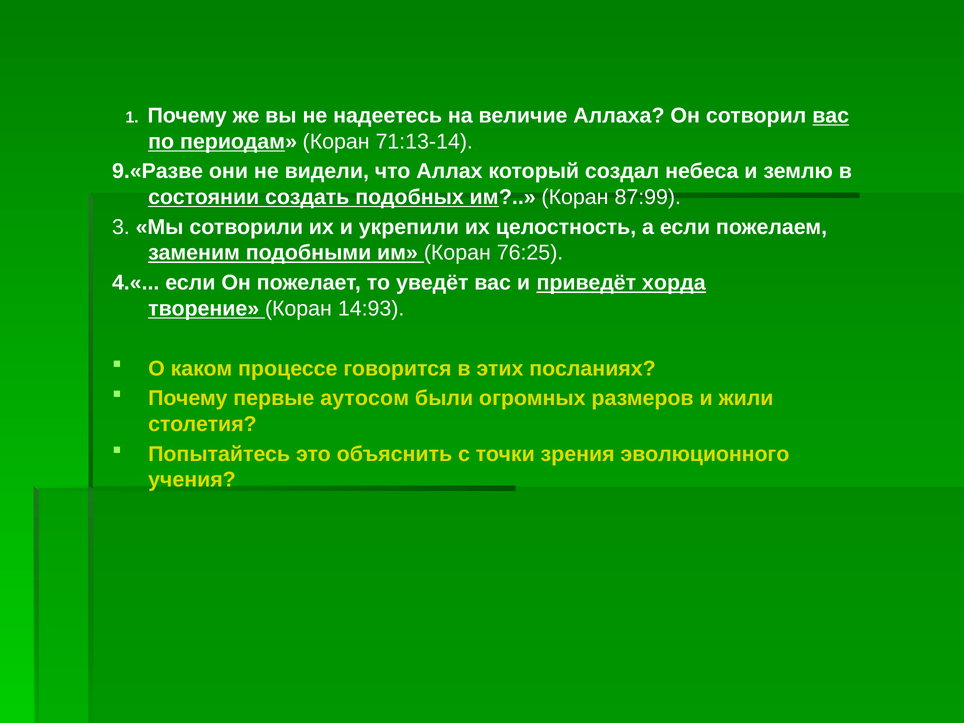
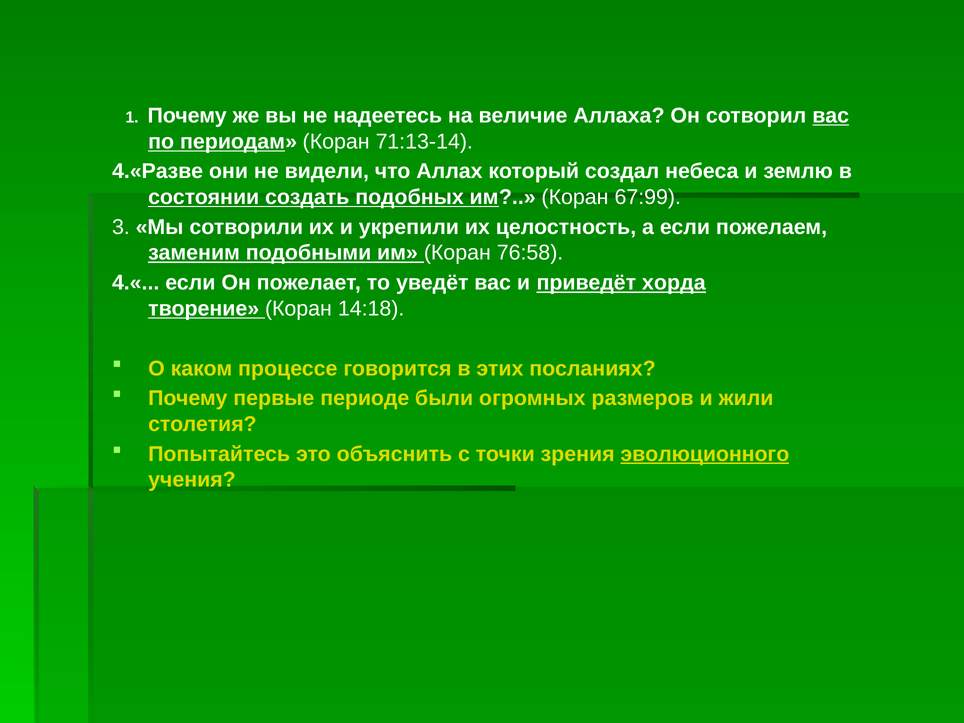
9.«Разве: 9.«Разве -> 4.«Разве (158, 171)
87:99: 87:99 -> 67:99 (648, 197)
76:25: 76:25 -> 76:58 (530, 253)
14:93: 14:93 -> 14:18 (371, 308)
аутосом: аутосом -> периоде (365, 398)
эволюционного underline: none -> present (705, 454)
